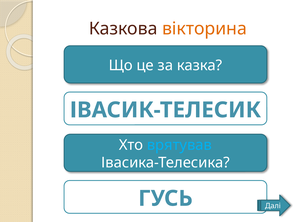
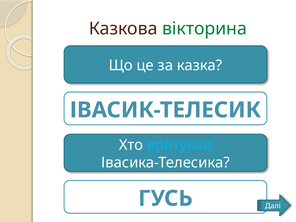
вікторина colour: orange -> green (204, 29)
